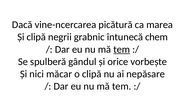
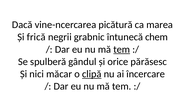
Și clipă: clipă -> frică (36, 37)
vorbește: vorbește -> părăsesc (149, 62)
clipă underline: none -> present (92, 74)
nepăsare: nepăsare -> încercare (146, 74)
